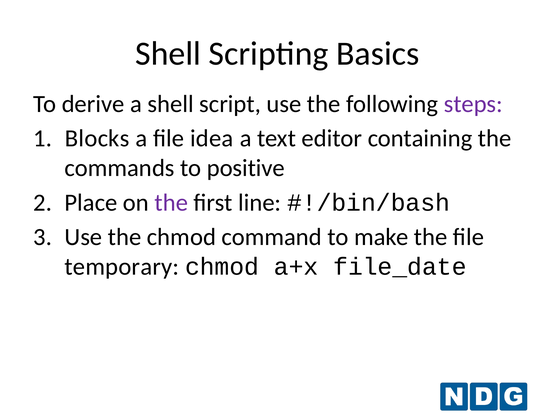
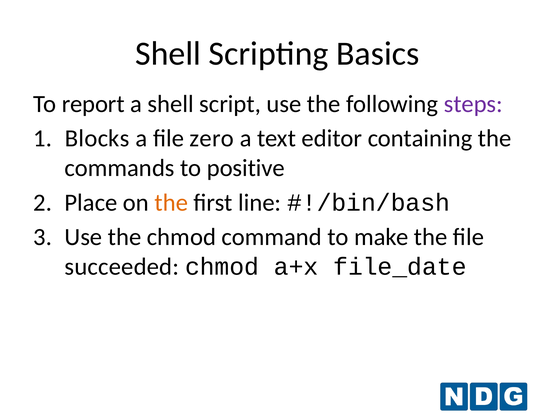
derive: derive -> report (93, 104)
idea: idea -> zero (212, 139)
the colour: purple -> orange (171, 203)
temporary: temporary -> succeeded (122, 267)
